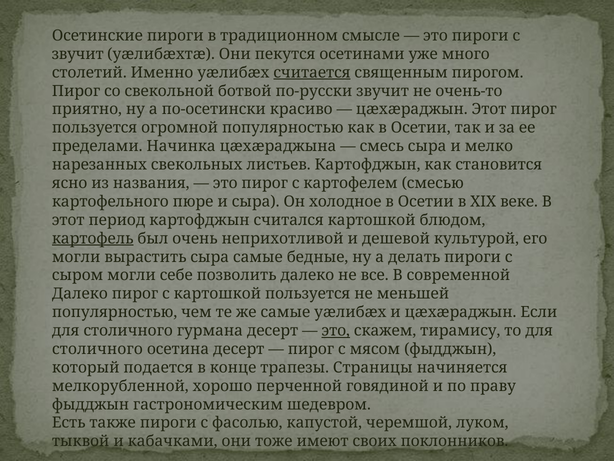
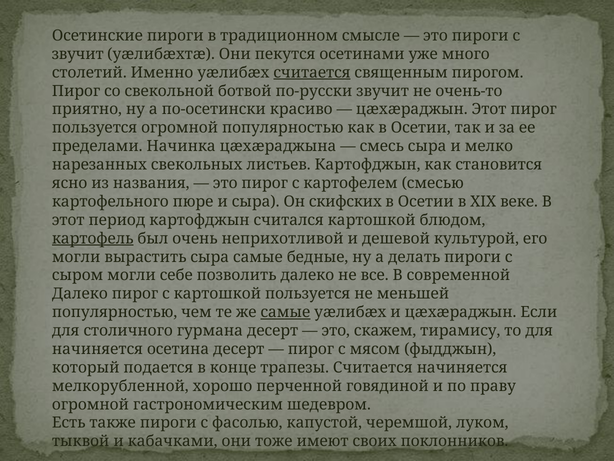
холодное: холодное -> скифских (345, 201)
самые underline: none -> present (285, 312)
это underline: present -> none (336, 330)
столичного: столичного -> начиняется (97, 349)
трапезы Страницы: Страницы -> Считается (373, 367)
фыдджын: фыдджын -> огромной (90, 404)
